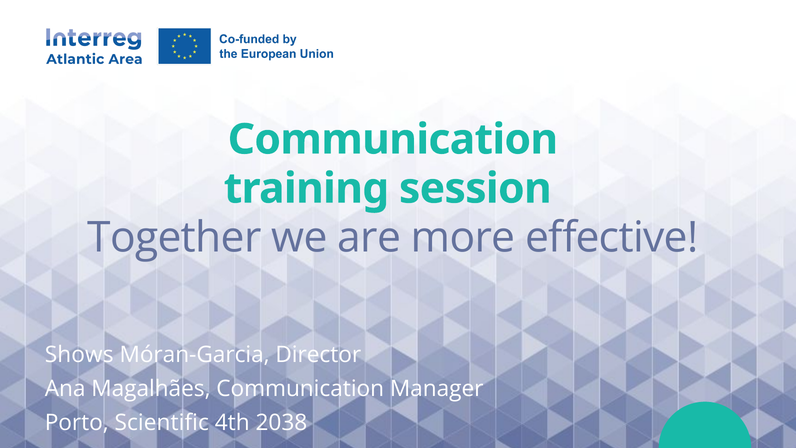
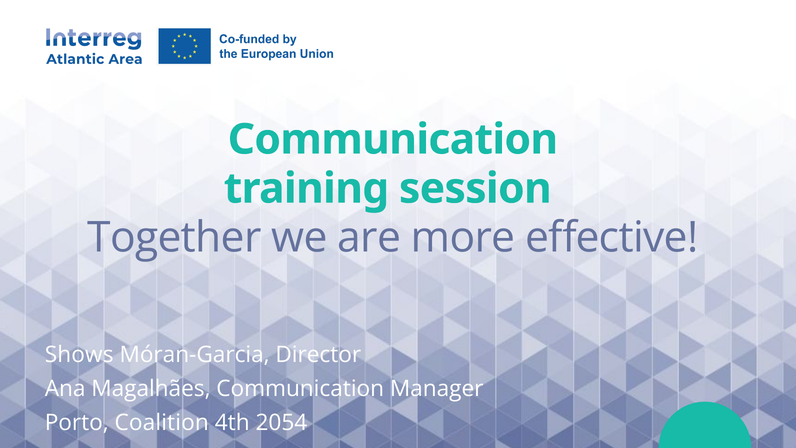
Scientific: Scientific -> Coalition (162, 423)
2038: 2038 -> 2054 (281, 423)
